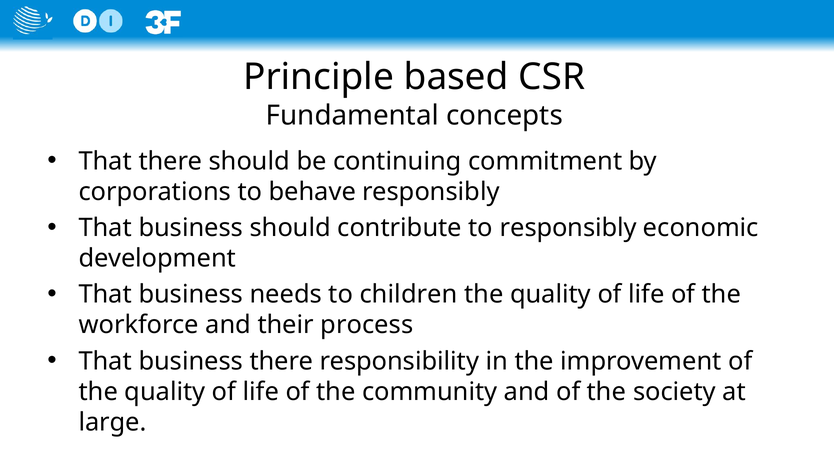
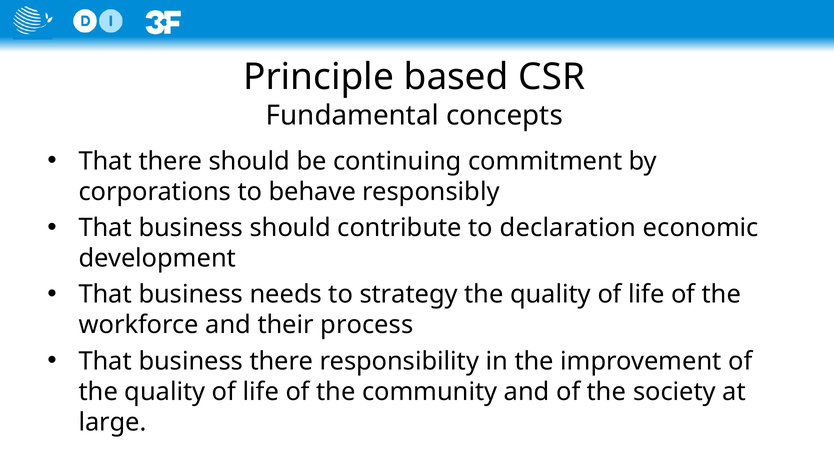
to responsibly: responsibly -> declaration (568, 228)
children: children -> strategy (409, 295)
